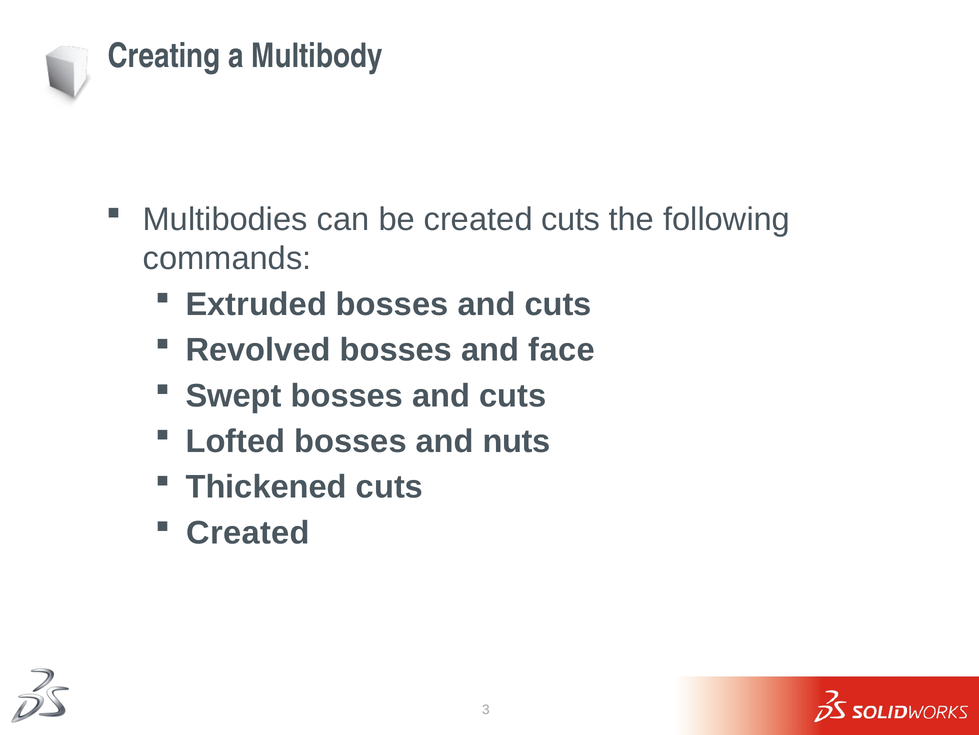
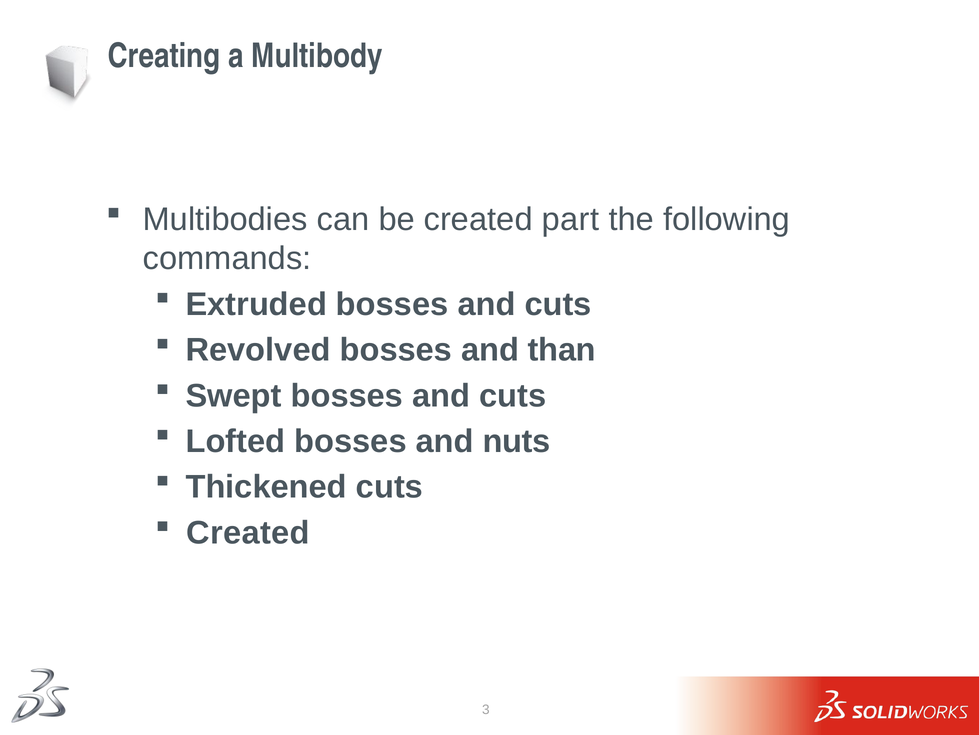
created cuts: cuts -> part (571, 219)
face: face -> than (562, 350)
